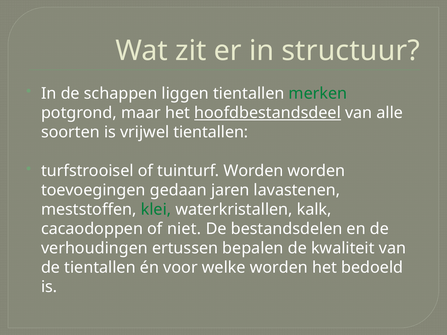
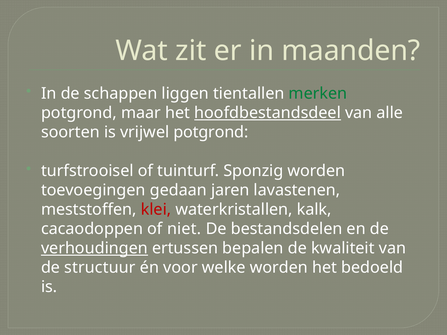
structuur: structuur -> maanden (351, 51)
vrijwel tientallen: tientallen -> potgrond (211, 132)
tuinturf Worden: Worden -> Sponzig (253, 171)
klei colour: green -> red (156, 210)
verhoudingen underline: none -> present (94, 248)
de tientallen: tientallen -> structuur (100, 268)
